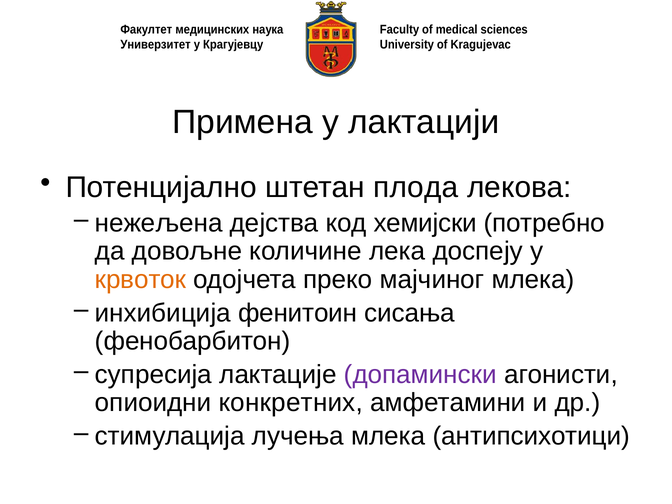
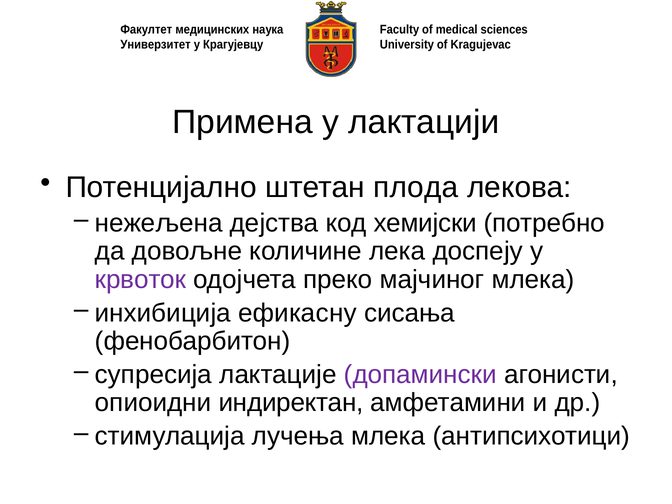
крвоток colour: orange -> purple (140, 279)
фенитоин: фенитоин -> ефикасну (297, 313)
конкретних: конкретних -> индиректан (291, 403)
